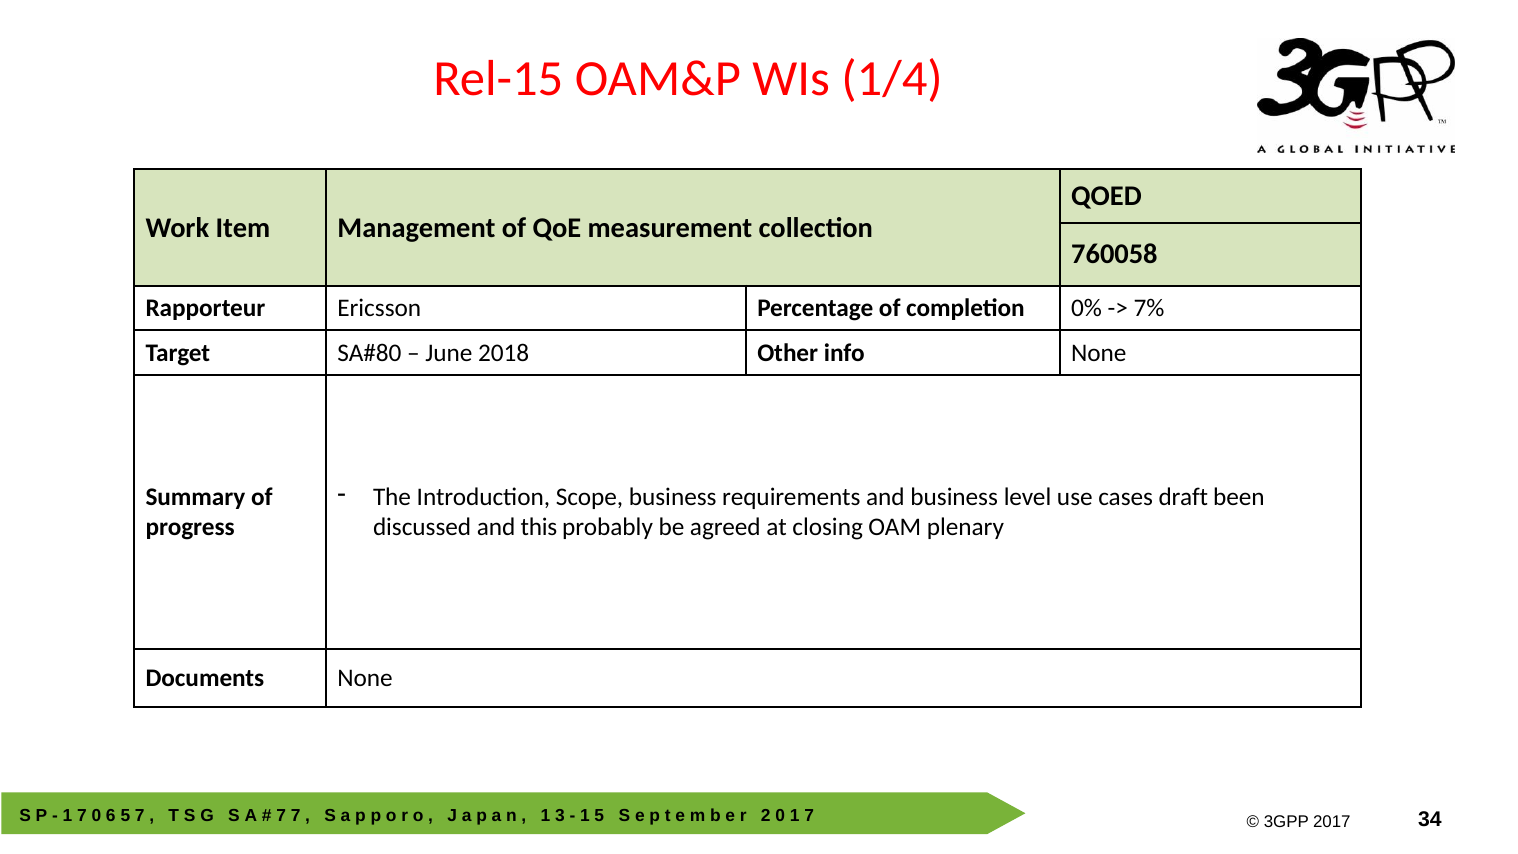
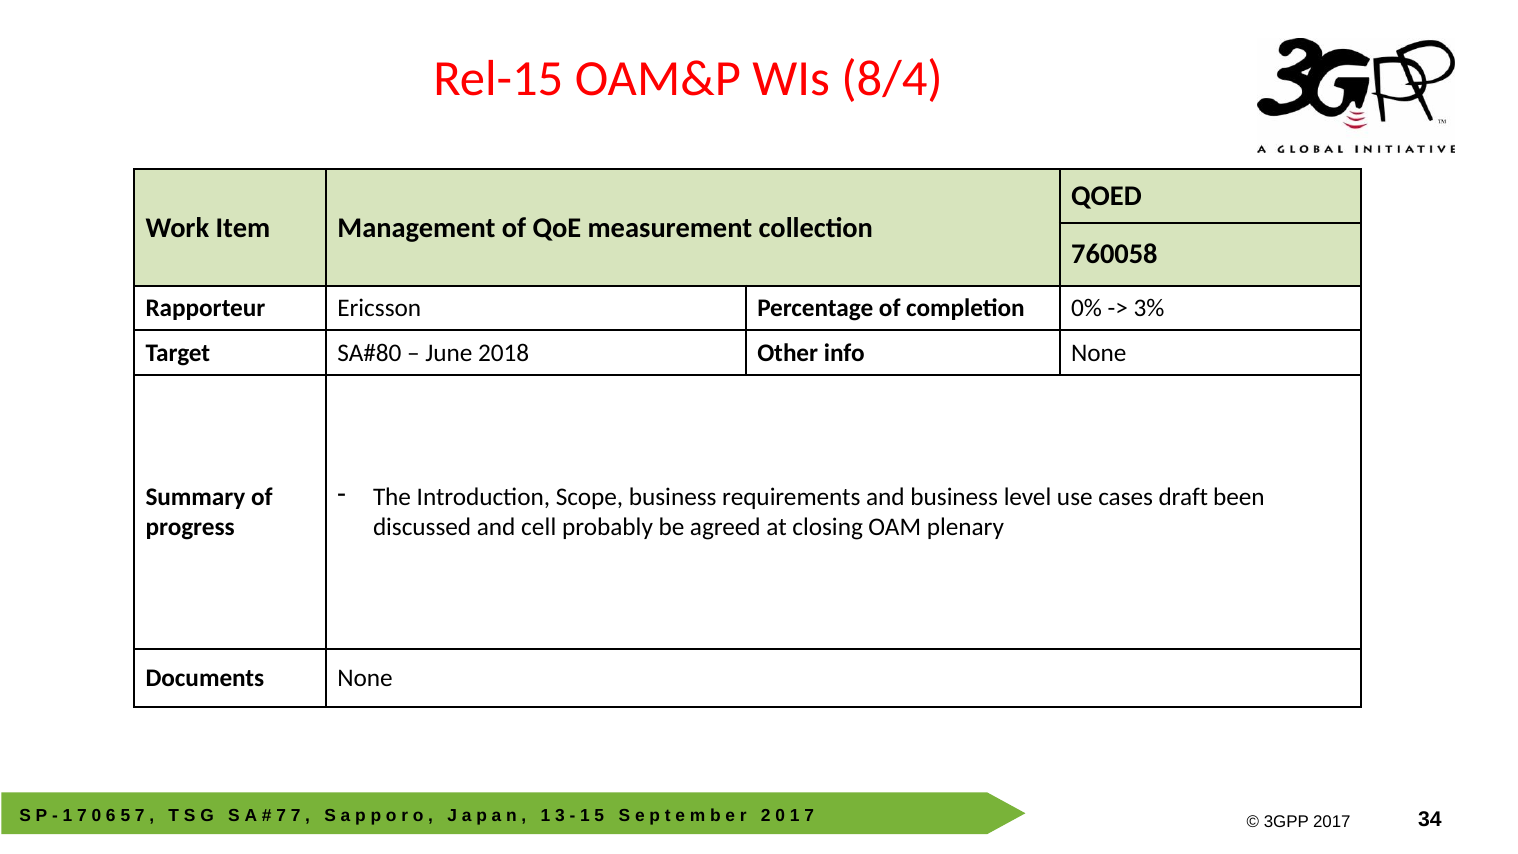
1/4: 1/4 -> 8/4 (892, 79)
7%: 7% -> 3% (1149, 308)
this: this -> cell (539, 528)
